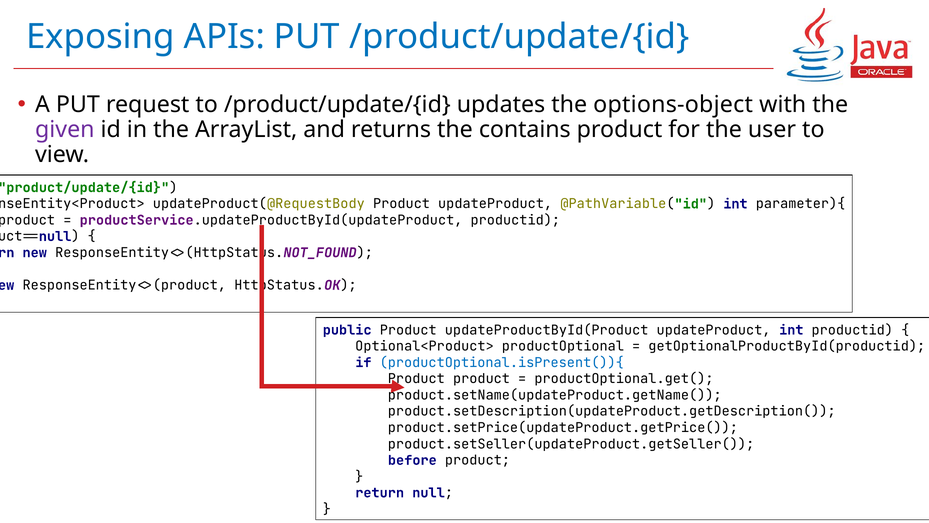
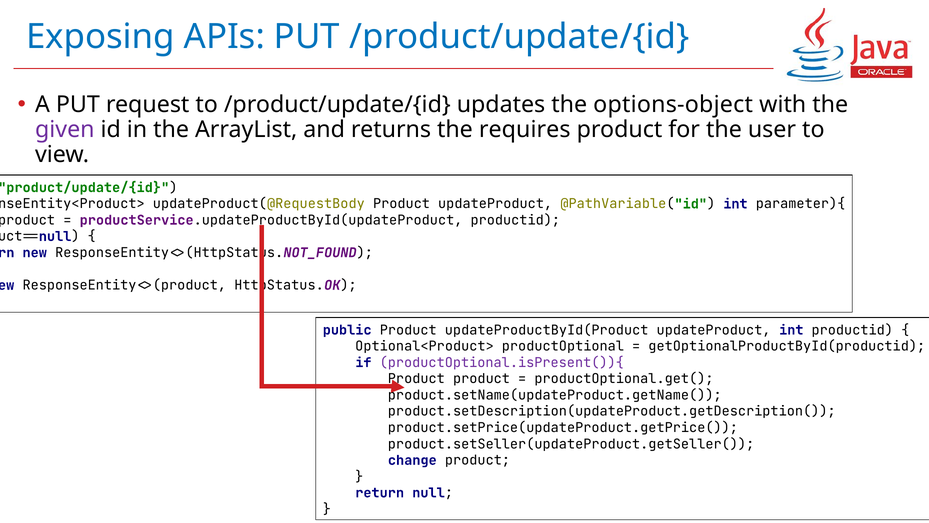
contains: contains -> requires (525, 130)
productOptional.isPresent()){ colour: blue -> purple (502, 362)
before: before -> change (412, 460)
